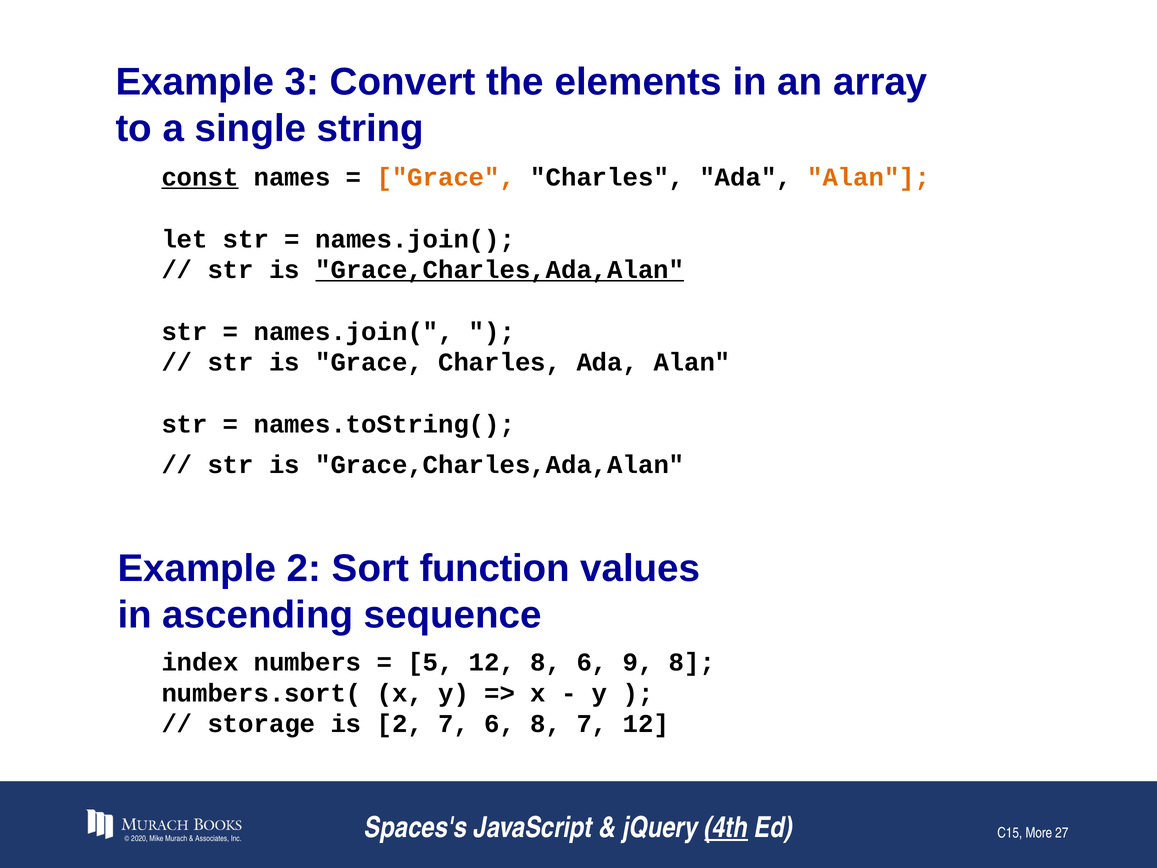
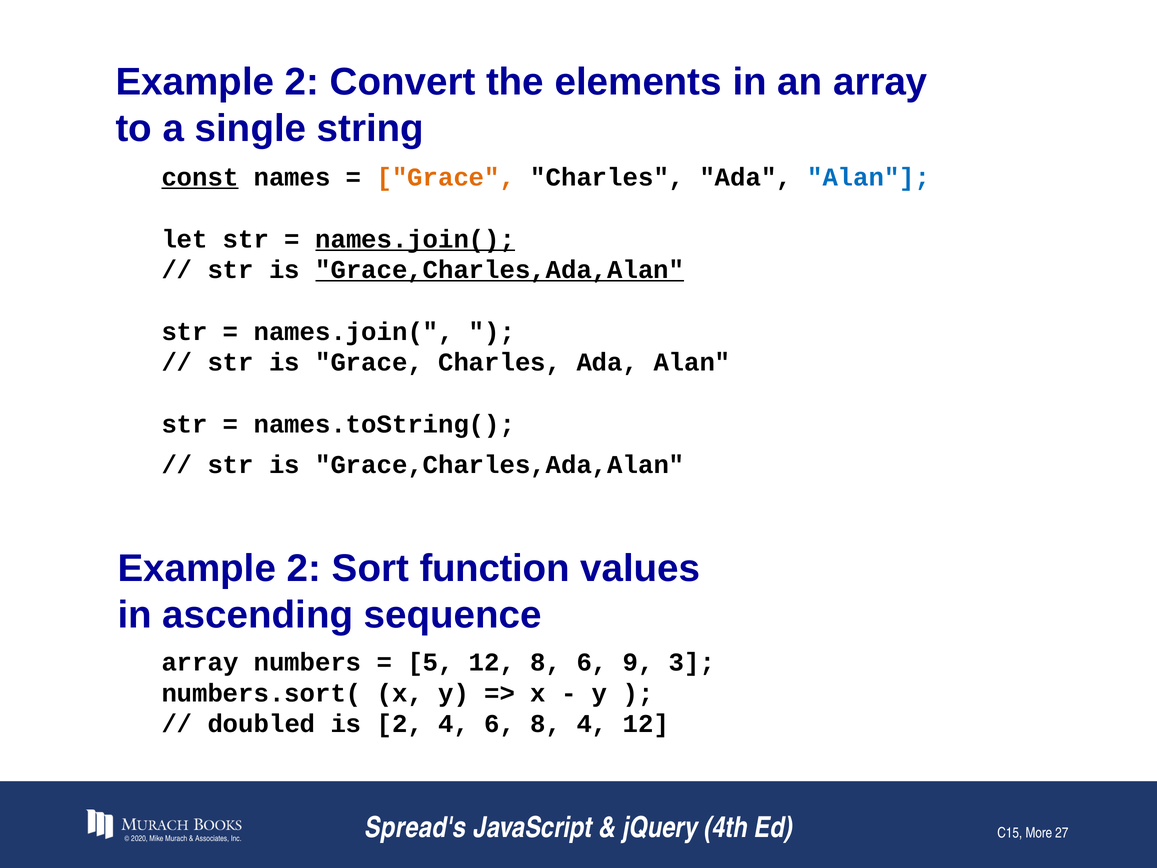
3: 3 -> 2 (302, 82)
Alan colour: orange -> blue (869, 177)
names.join( underline: none -> present (415, 239)
index: index -> array (200, 662)
9 8: 8 -> 3 (692, 662)
storage: storage -> doubled (261, 724)
2 7: 7 -> 4 (454, 724)
8 7: 7 -> 4 (592, 724)
Spaces's: Spaces's -> Spread's (415, 827)
4th underline: present -> none (726, 827)
